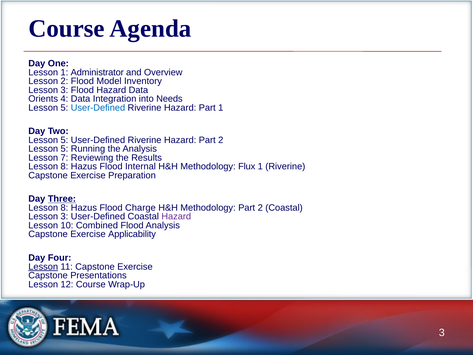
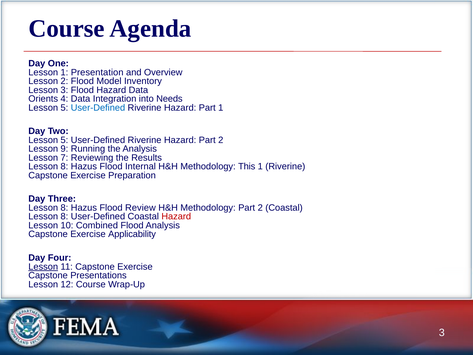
Administrator: Administrator -> Presentation (97, 72)
5: 5 -> 9 (64, 149)
Flux: Flux -> This (247, 166)
Three underline: present -> none (62, 199)
Charge: Charge -> Review (140, 208)
3: 3 -> 8 (64, 216)
Hazard colour: purple -> red (176, 216)
